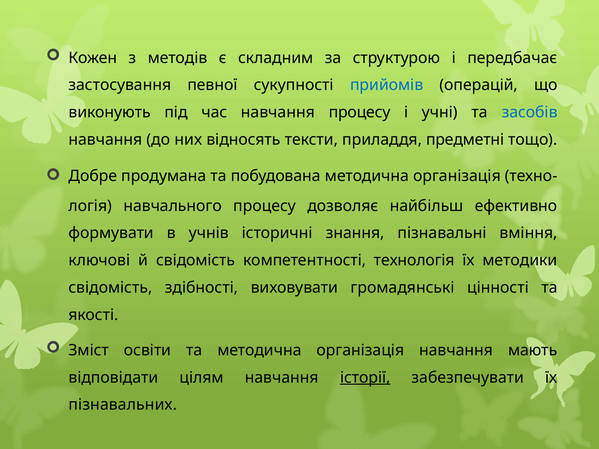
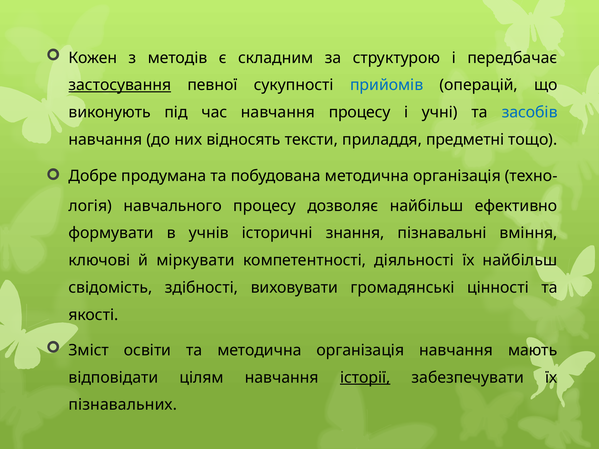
застосування underline: none -> present (120, 85)
й свідомість: свідомість -> міркувати (196, 260)
технологія: технологія -> діяльності (414, 260)
їх методики: методики -> найбільш (520, 260)
